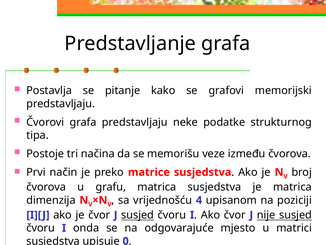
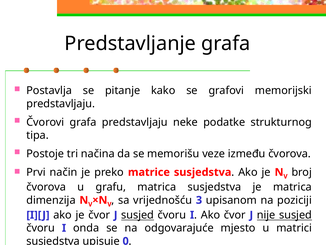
4: 4 -> 3 (199, 200)
